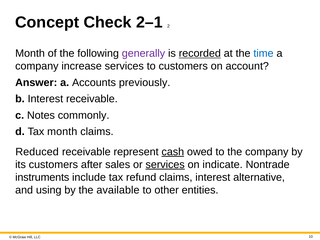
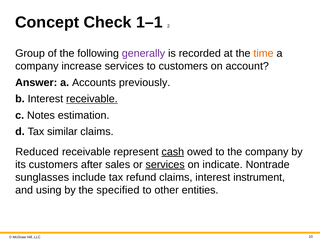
2–1: 2–1 -> 1–1 (149, 22)
Month: Month -> Group (30, 53)
recorded underline: present -> none (200, 53)
time colour: blue -> orange (263, 53)
receivable underline: none -> present (92, 99)
commonly: commonly -> estimation (84, 115)
Tax month: month -> similar (62, 132)
instruments: instruments -> sunglasses (42, 177)
alternative: alternative -> instrument (259, 177)
available: available -> specified (118, 190)
